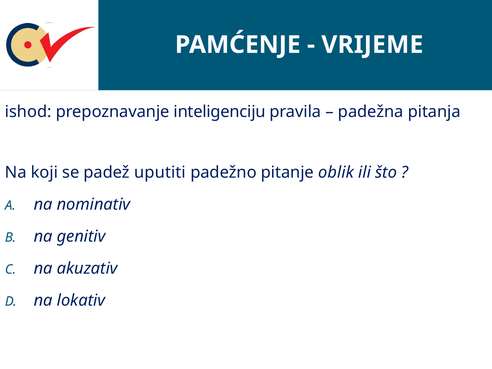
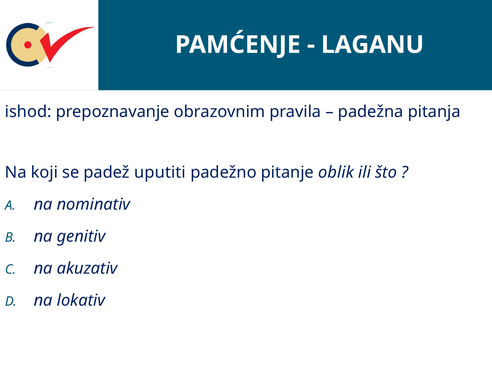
VRIJEME: VRIJEME -> LAGANU (373, 45)
inteligenciju: inteligenciju -> obrazovnim (220, 112)
